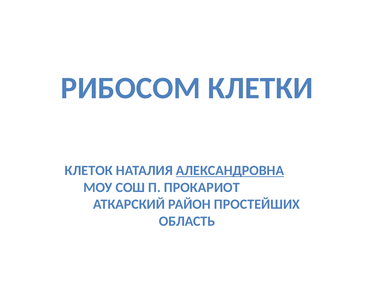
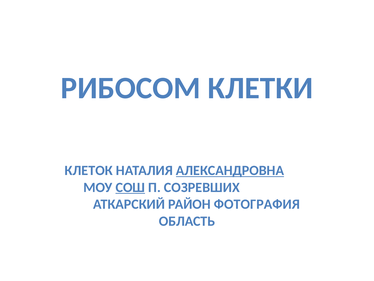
СОШ underline: none -> present (130, 187)
ПРОКАРИОТ: ПРОКАРИОТ -> СОЗРЕВШИХ (202, 187)
ПРОСТЕЙШИХ: ПРОСТЕЙШИХ -> ФОТОГРАФИЯ (257, 204)
